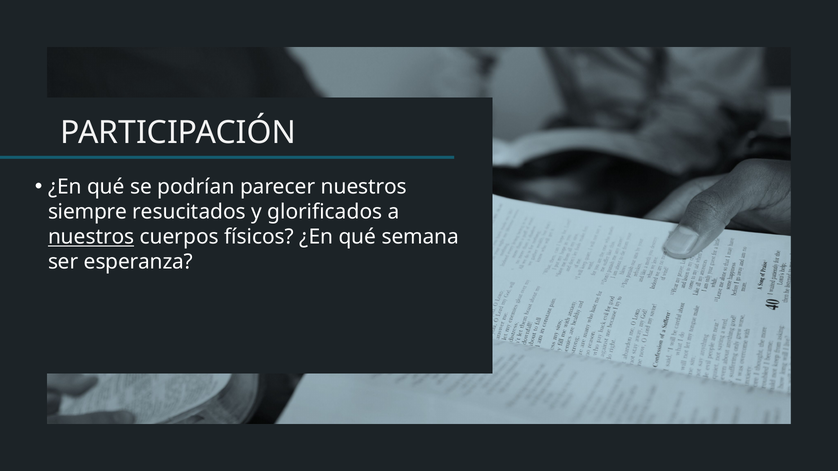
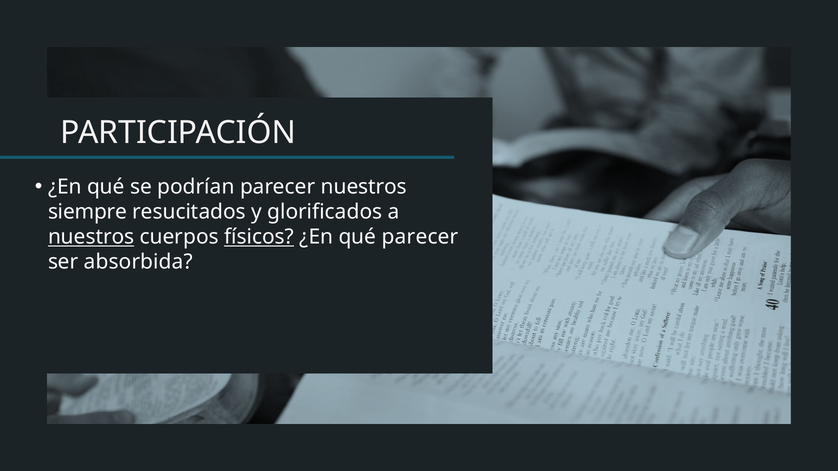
físicos underline: none -> present (259, 237)
qué semana: semana -> parecer (420, 237)
esperanza: esperanza -> absorbida (138, 262)
